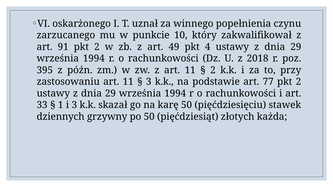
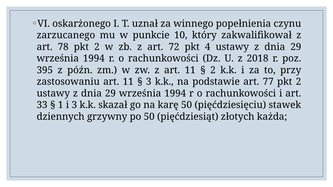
91: 91 -> 78 (63, 47)
49: 49 -> 72 (174, 47)
